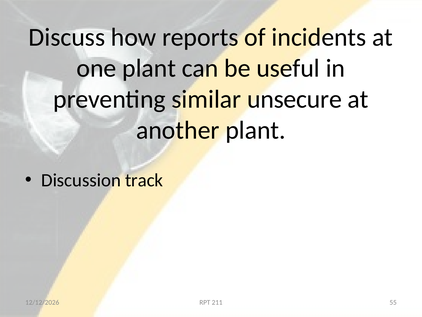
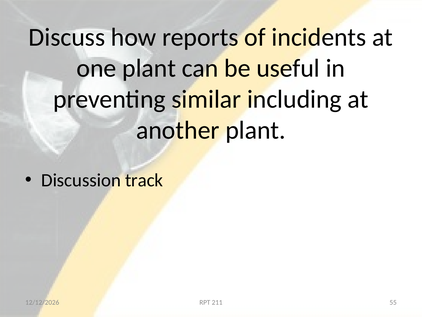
unsecure: unsecure -> including (294, 99)
